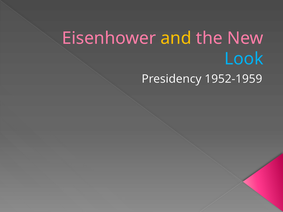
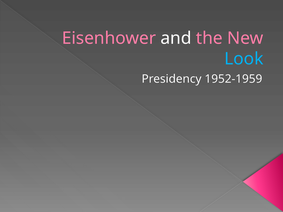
and colour: yellow -> white (176, 38)
